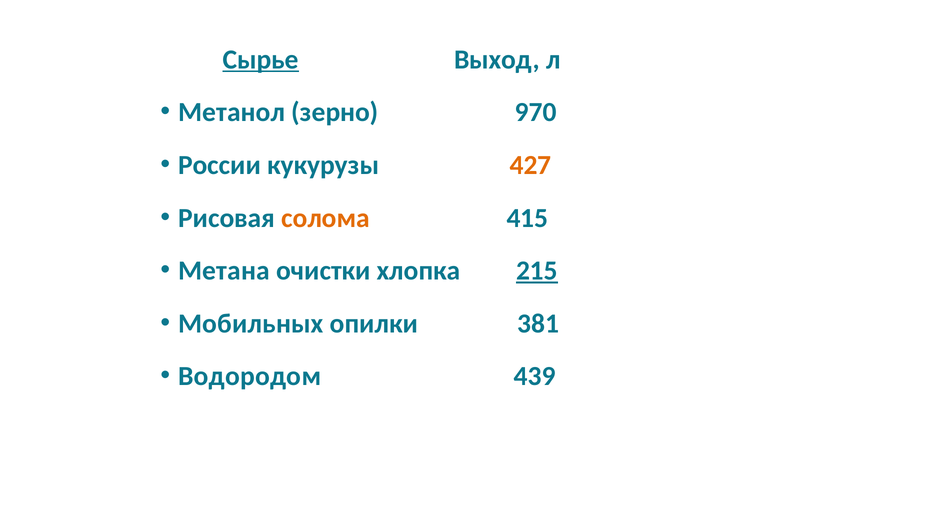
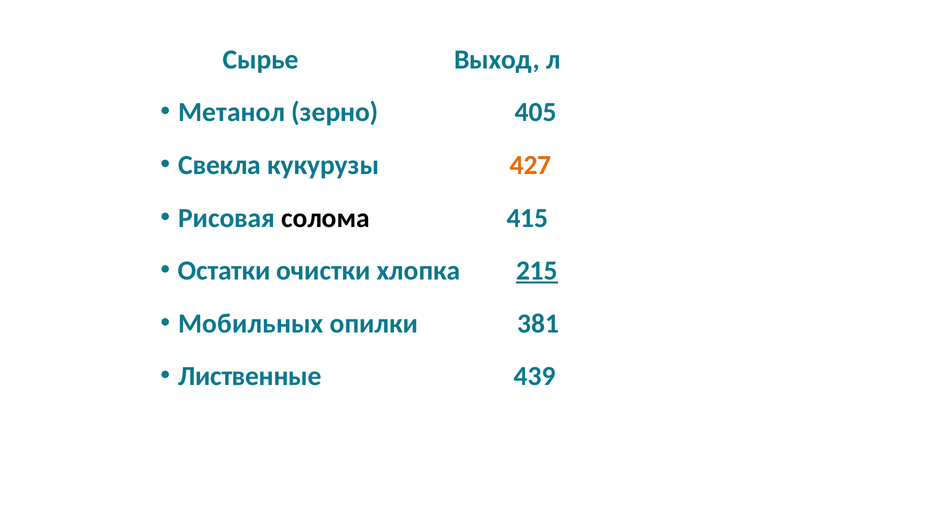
Сырье underline: present -> none (261, 60)
970: 970 -> 405 (536, 112)
России: России -> Свекла (220, 165)
солома colour: orange -> black (326, 218)
Метана: Метана -> Остатки (224, 271)
Водородом: Водородом -> Лиственные (250, 376)
